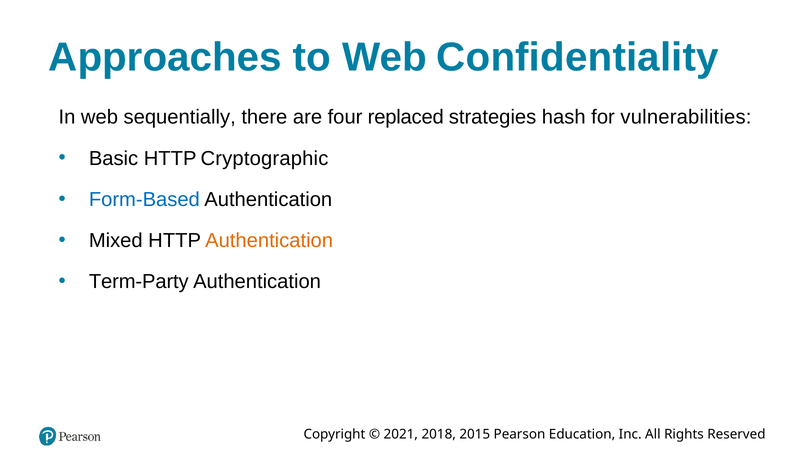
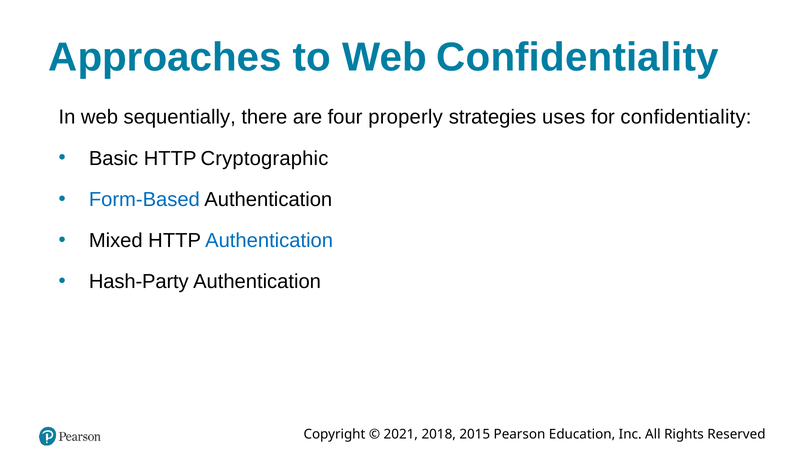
replaced: replaced -> properly (406, 117)
hash: hash -> uses (564, 117)
for vulnerabilities: vulnerabilities -> confidentiality (686, 117)
Authentication colour: orange -> blue (269, 240)
Term-Party: Term-Party -> Hash-Party (139, 281)
